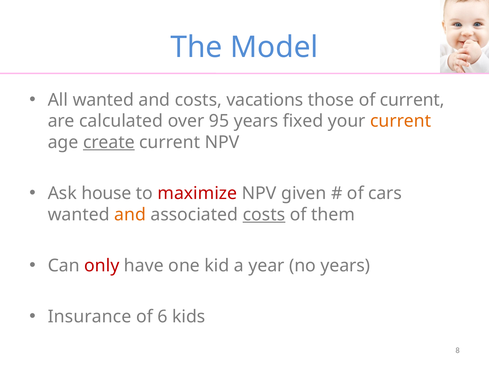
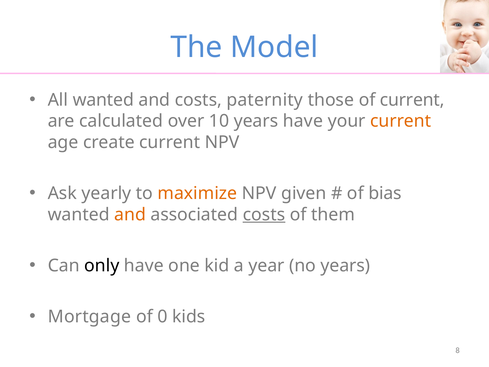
vacations: vacations -> paternity (265, 100)
95: 95 -> 10 (219, 121)
years fixed: fixed -> have (303, 121)
create underline: present -> none (109, 142)
house: house -> yearly (106, 193)
maximize colour: red -> orange (197, 193)
cars: cars -> bias (385, 193)
only colour: red -> black (102, 265)
Insurance: Insurance -> Mortgage (89, 317)
6: 6 -> 0 (162, 317)
